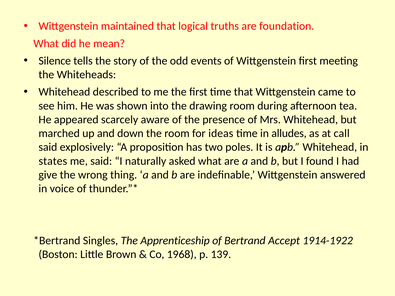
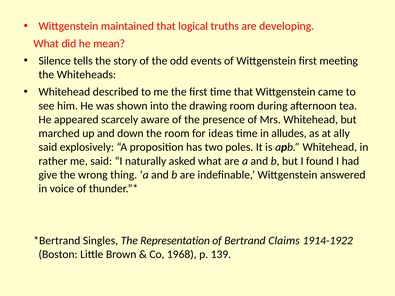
foundation: foundation -> developing (287, 26)
call: call -> ally (342, 133)
states: states -> rather (53, 161)
Apprenticeship: Apprenticeship -> Representation (175, 241)
Accept: Accept -> Claims (284, 241)
